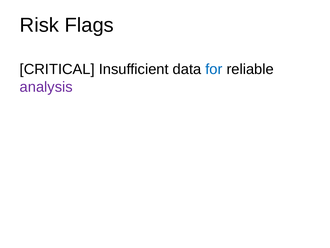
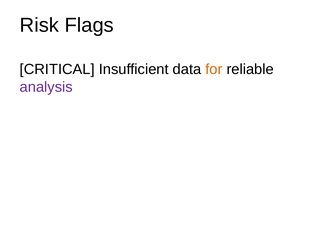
for colour: blue -> orange (214, 69)
